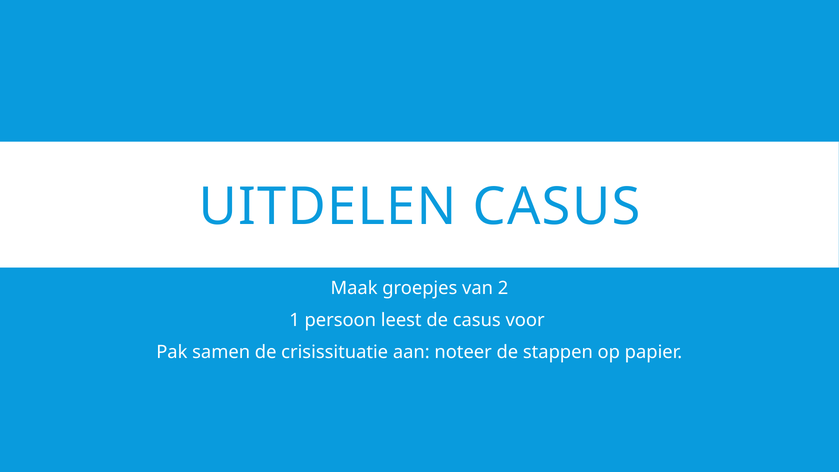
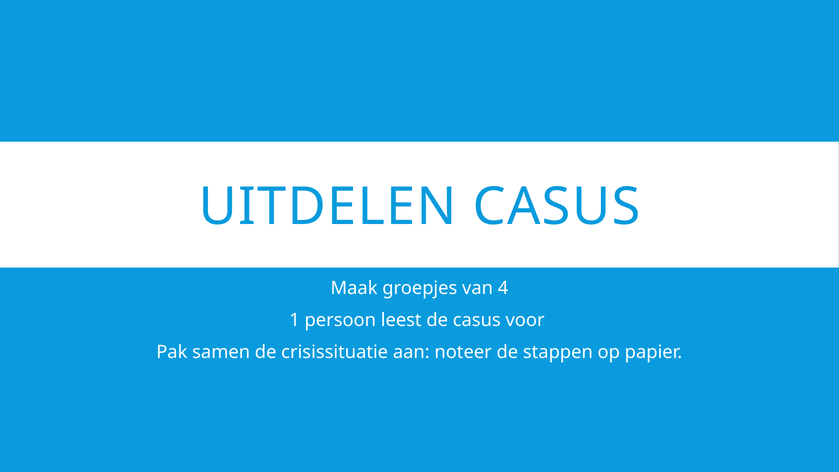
2: 2 -> 4 (503, 288)
